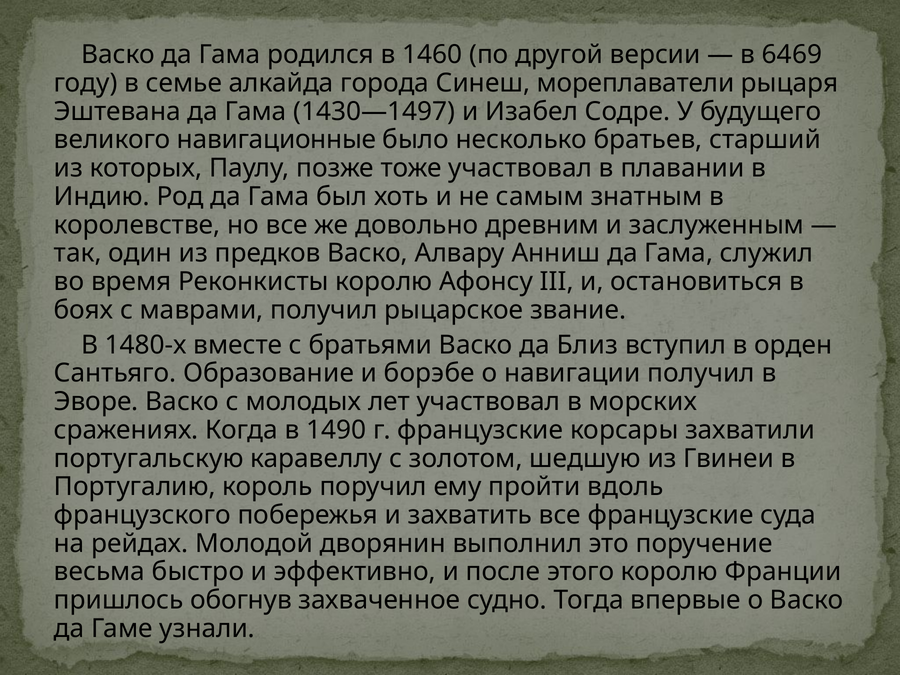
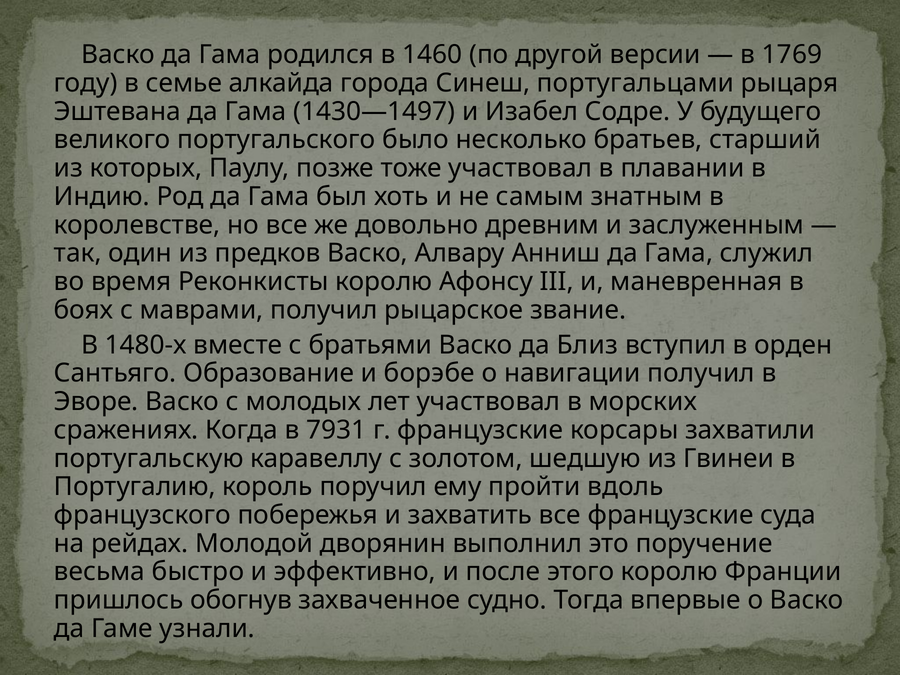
6469: 6469 -> 1769 (792, 55)
мореплаватели: мореплаватели -> португальцами (635, 83)
навигационные: навигационные -> португальского (276, 140)
остановиться: остановиться -> маневренная (696, 282)
1490: 1490 -> 7931 (336, 430)
